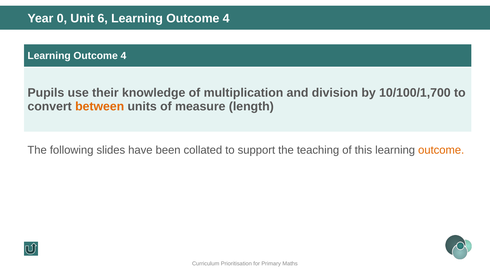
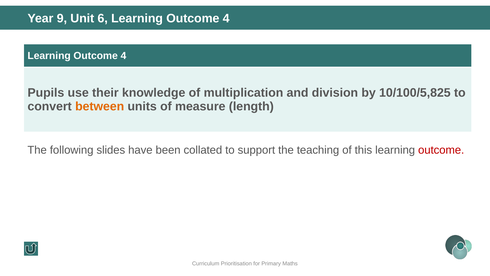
0: 0 -> 9 (62, 18)
10/100/1,700: 10/100/1,700 -> 10/100/5,825 (415, 93)
outcome colour: orange -> red (441, 150)
